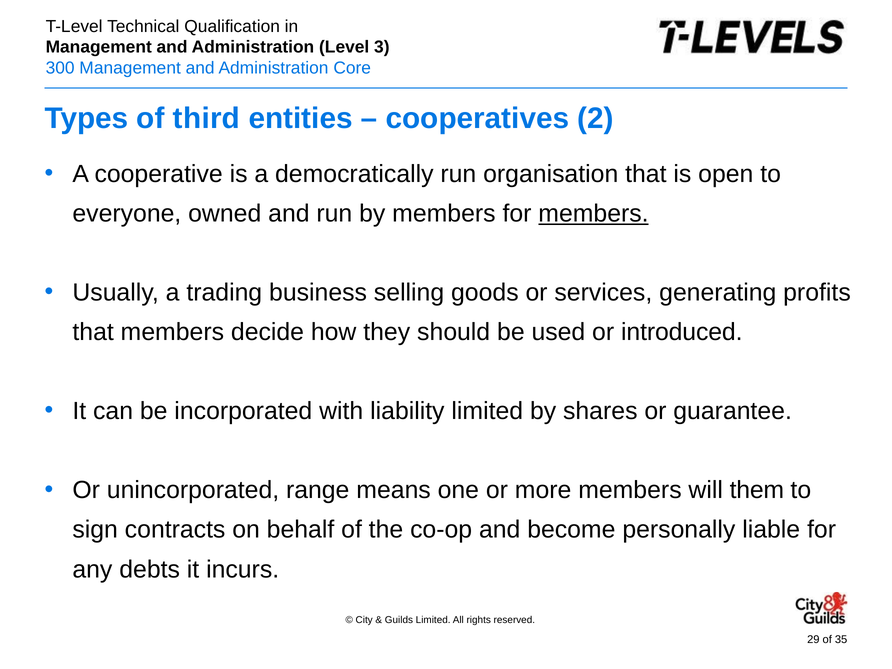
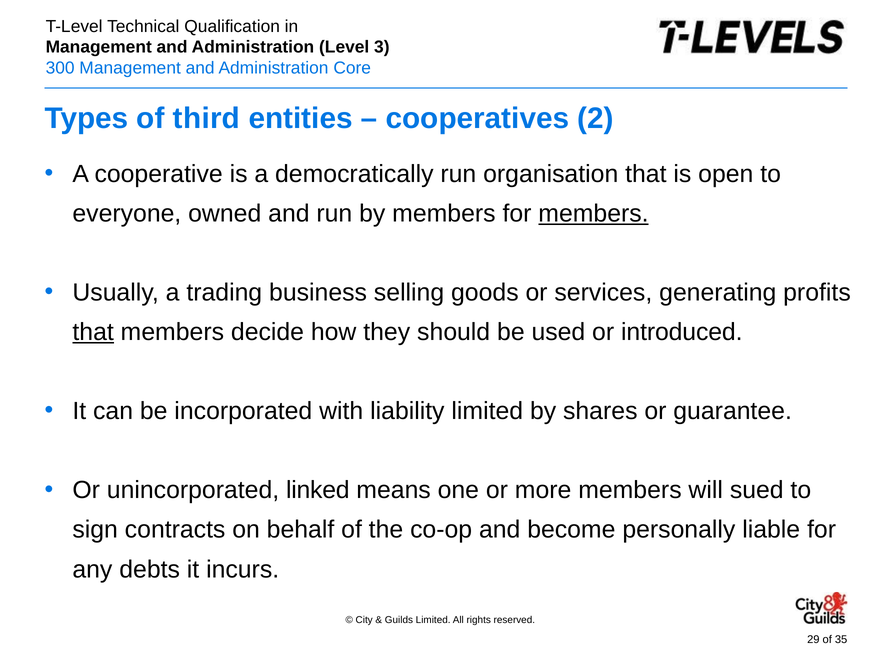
that underline: none -> present (93, 332)
range: range -> linked (318, 490)
them: them -> sued (757, 490)
